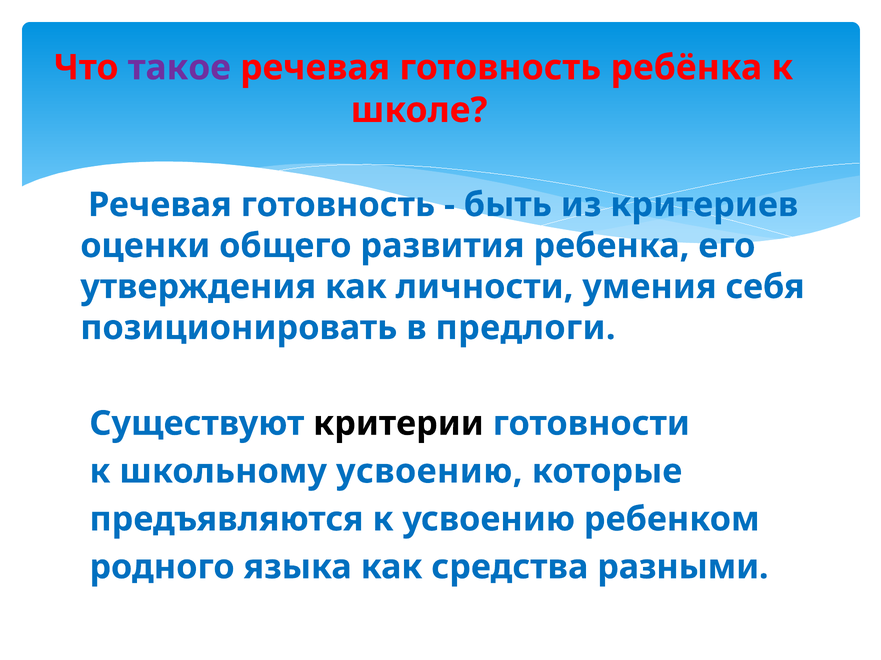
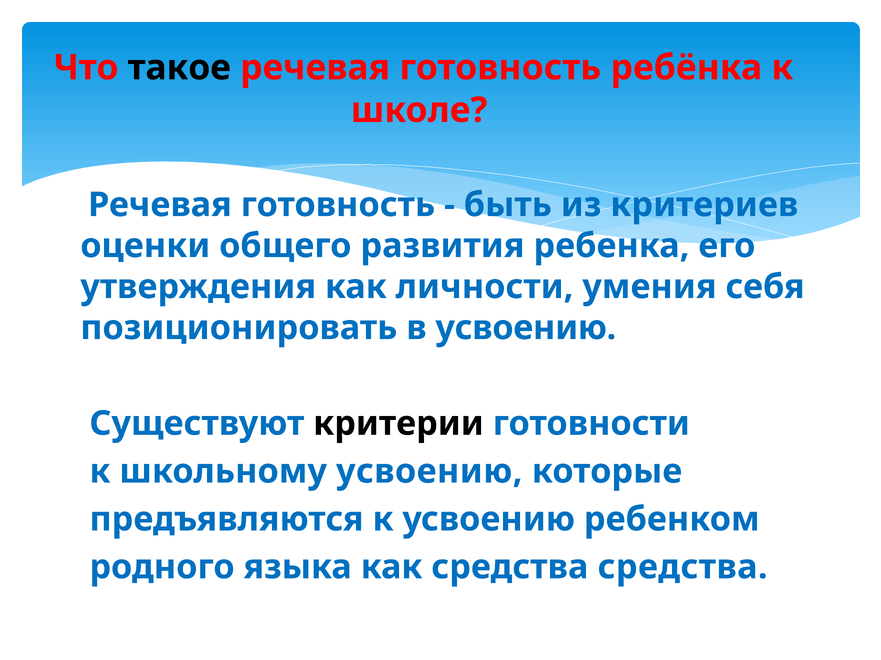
такое colour: purple -> black (179, 68)
в предлоги: предлоги -> усвоению (526, 328)
средства разными: разными -> средства (683, 568)
